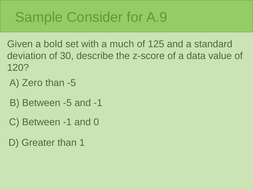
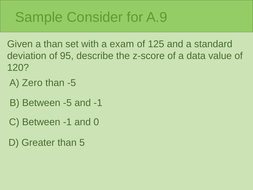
a bold: bold -> than (53, 44)
much: much -> exam (122, 44)
30: 30 -> 95 (67, 56)
1: 1 -> 5 (82, 143)
